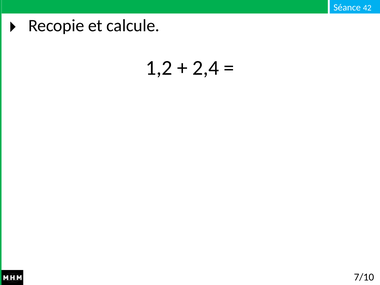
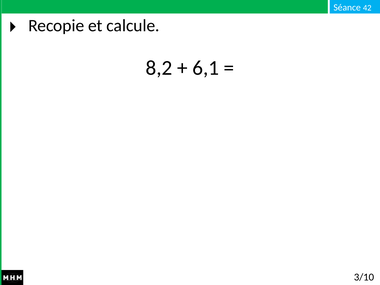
1,2: 1,2 -> 8,2 (159, 68)
2,4: 2,4 -> 6,1 (206, 68)
7/10: 7/10 -> 3/10 (364, 277)
